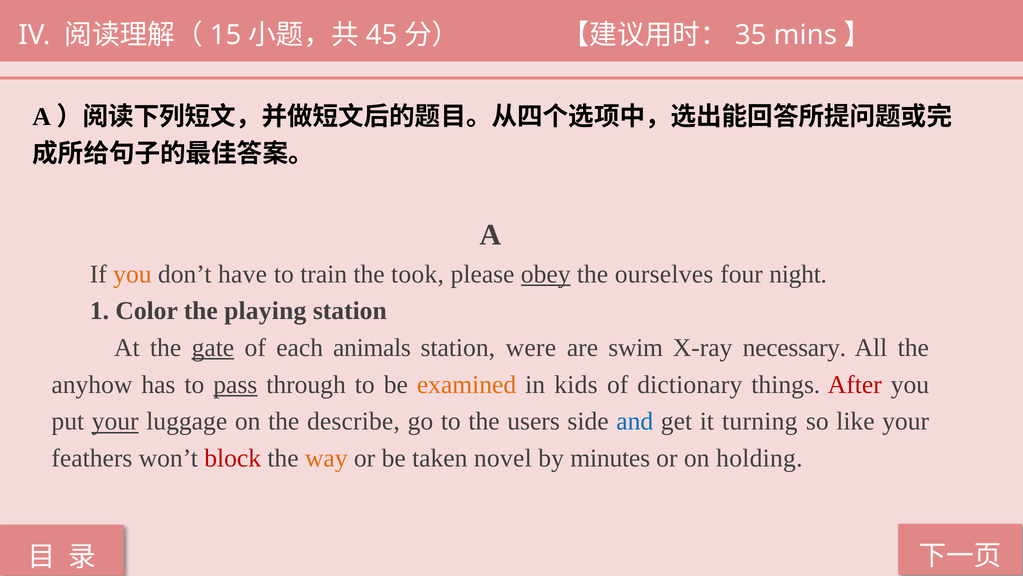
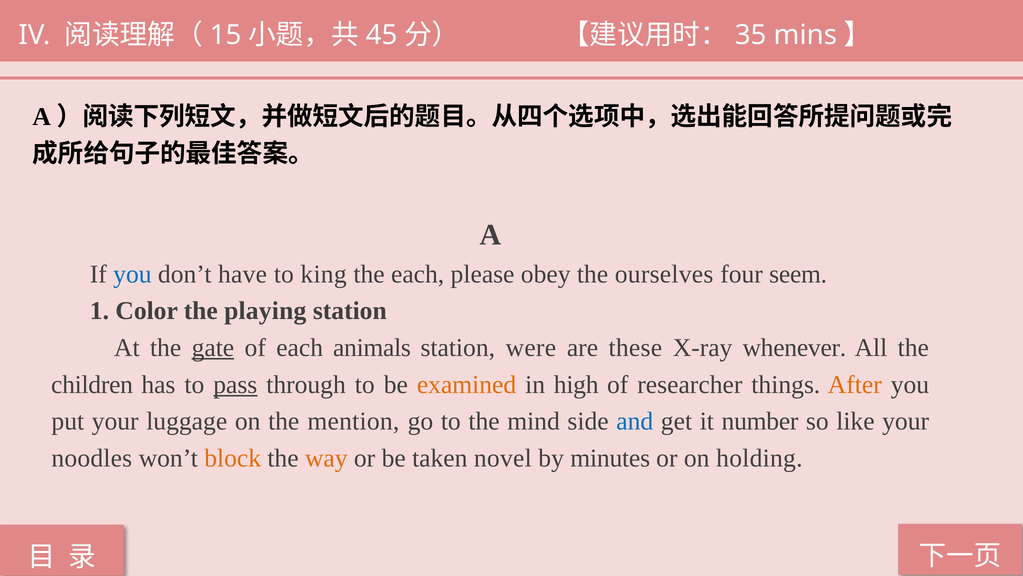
you colour: orange -> blue (132, 274)
train: train -> king (324, 274)
the took: took -> each (418, 274)
obey underline: present -> none (546, 274)
night: night -> seem (798, 274)
swim: swim -> these (635, 347)
necessary: necessary -> whenever (794, 347)
anyhow: anyhow -> children (92, 384)
kids: kids -> high (576, 384)
dictionary: dictionary -> researcher (690, 384)
After colour: red -> orange (855, 384)
your underline: present -> none (115, 421)
describe: describe -> mention (353, 421)
users: users -> mind (534, 421)
turning: turning -> number (760, 421)
feathers: feathers -> noodles (92, 458)
block colour: red -> orange (233, 458)
